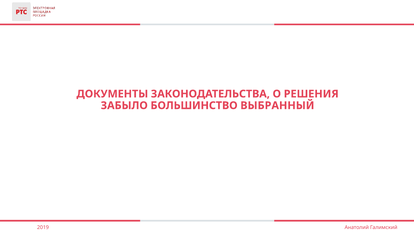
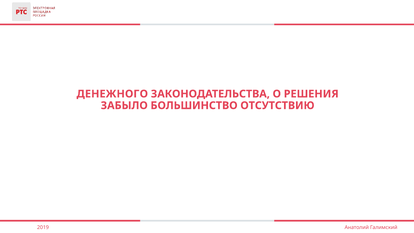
ДОКУМЕНТЫ: ДОКУМЕНТЫ -> ДЕНЕЖНОГО (112, 94)
ВЫБРАННЫЙ: ВЫБРАННЫЙ -> ОТСУТСТВИЮ (277, 105)
